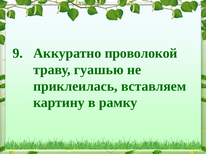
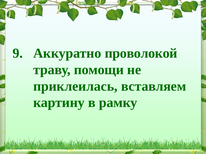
гуашью: гуашью -> помощи (99, 70)
